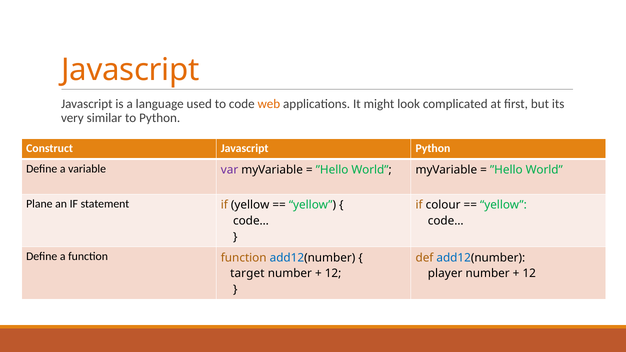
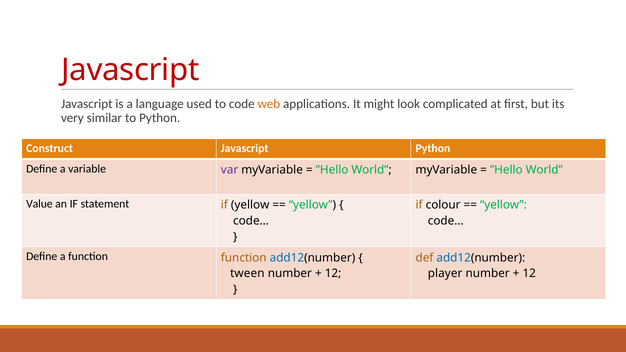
Javascript colour: orange -> red (130, 70)
Plane: Plane -> Value (39, 204)
target: target -> tween (247, 274)
